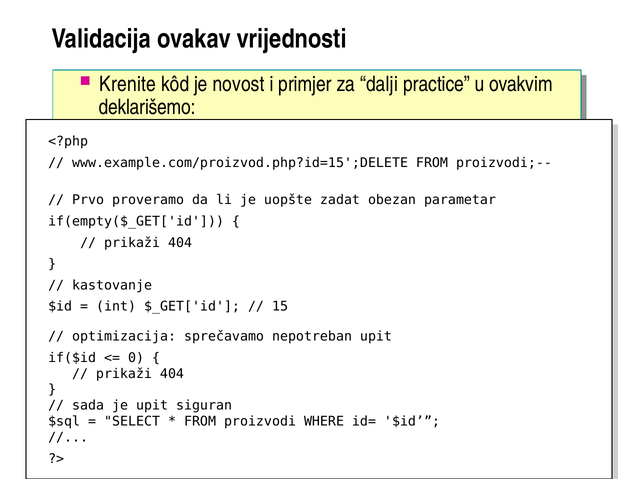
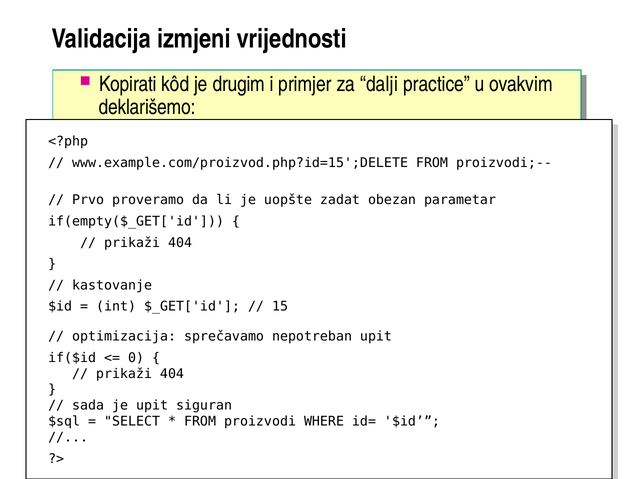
ovakav: ovakav -> izmjeni (194, 39)
Krenite: Krenite -> Kopirati (128, 84)
novost: novost -> drugim (239, 84)
